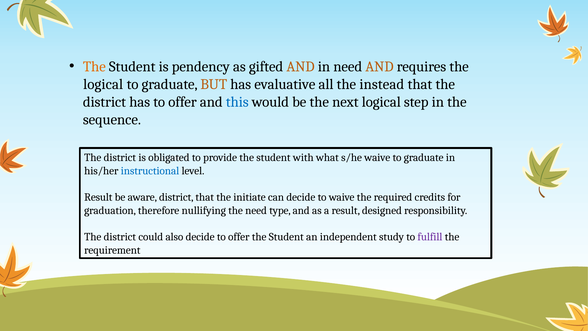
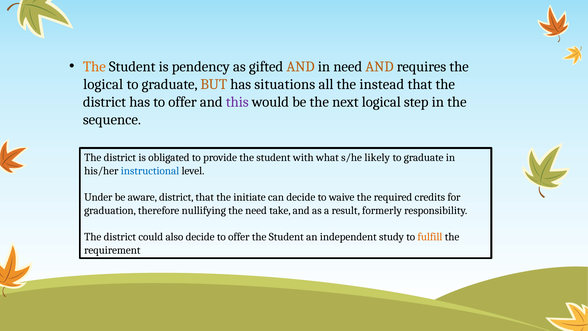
evaluative: evaluative -> situations (285, 84)
this colour: blue -> purple (237, 102)
s/he waive: waive -> likely (377, 157)
Result: Result -> Under (98, 197)
type: type -> take (280, 210)
designed: designed -> formerly (382, 210)
fulfill colour: purple -> orange (430, 237)
